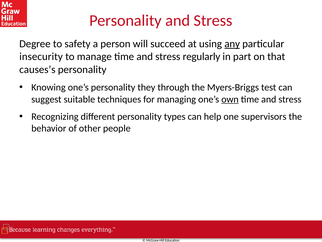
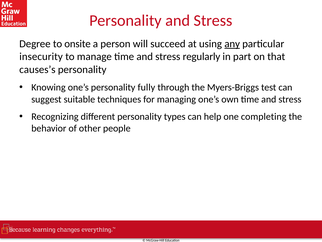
safety: safety -> onsite (78, 44)
they: they -> fully (146, 87)
own underline: present -> none (230, 99)
supervisors: supervisors -> completing (264, 116)
